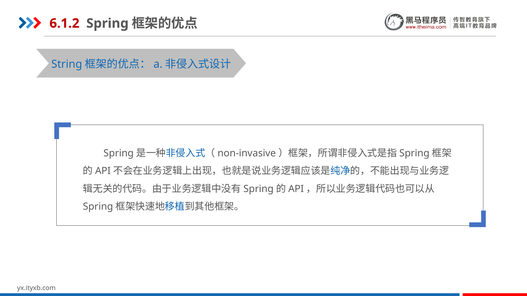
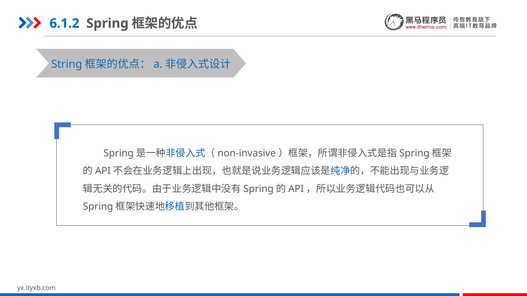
6.1.2 colour: red -> blue (64, 23)
